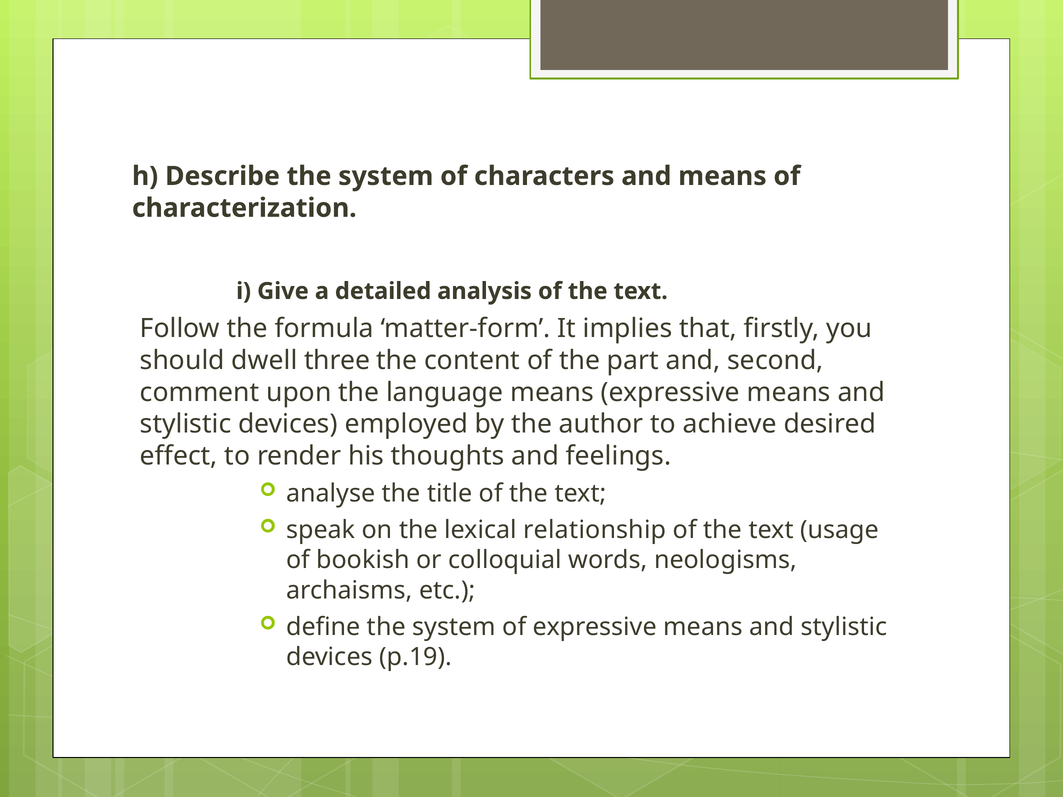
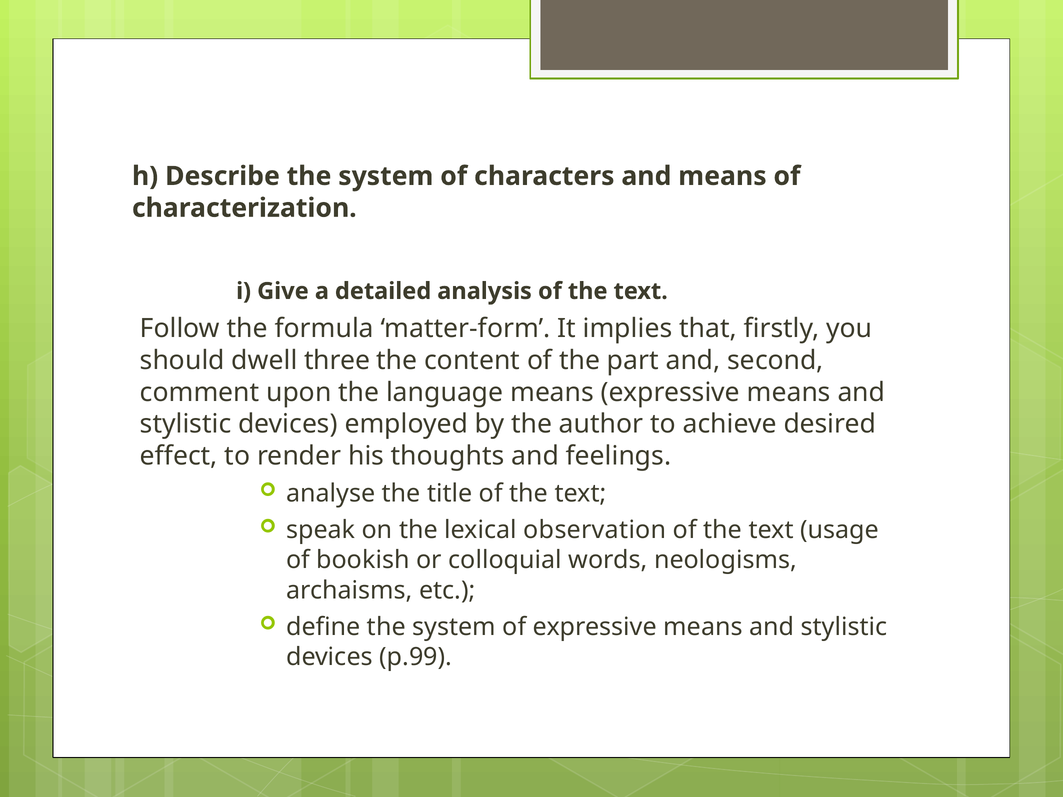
relationship: relationship -> observation (595, 530)
p.19: p.19 -> p.99 (416, 657)
